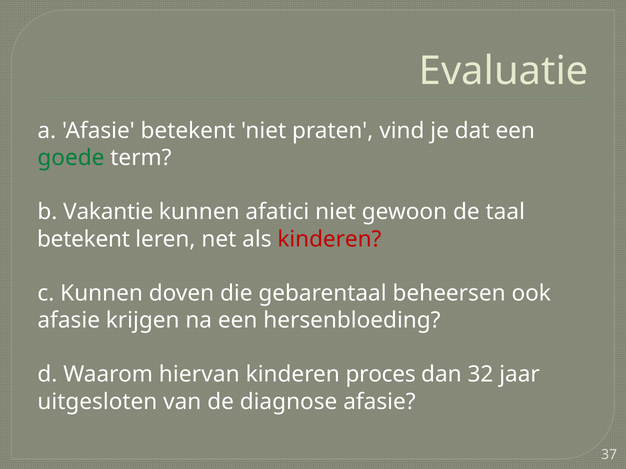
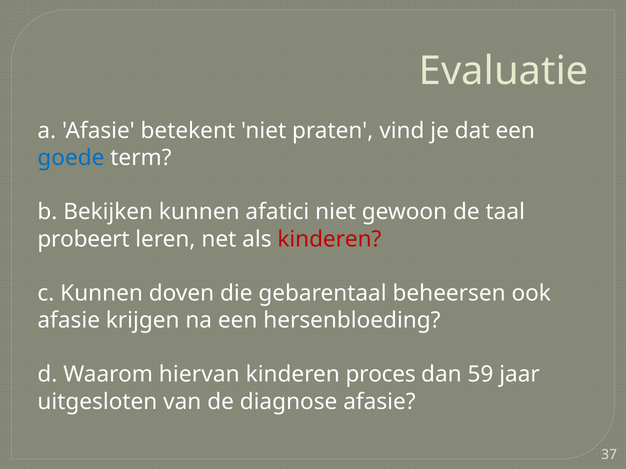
goede colour: green -> blue (71, 158)
Vakantie: Vakantie -> Bekijken (108, 212)
betekent: betekent -> probeert (84, 239)
32: 32 -> 59 (480, 375)
